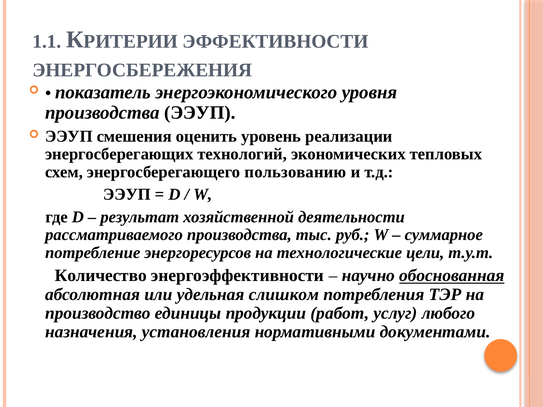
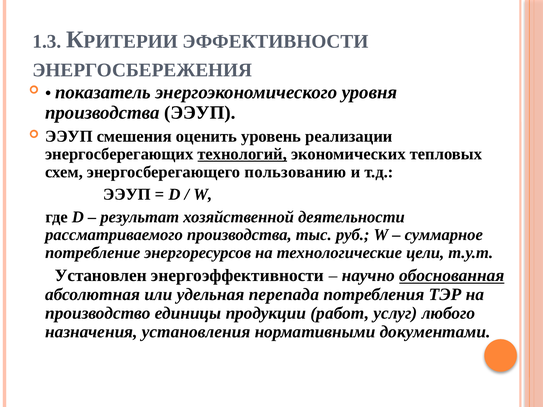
1.1: 1.1 -> 1.3 (47, 41)
технологий underline: none -> present (242, 154)
Количество: Количество -> Установлен (101, 276)
слишком: слишком -> перепада (284, 295)
